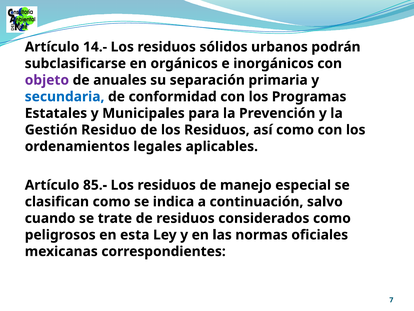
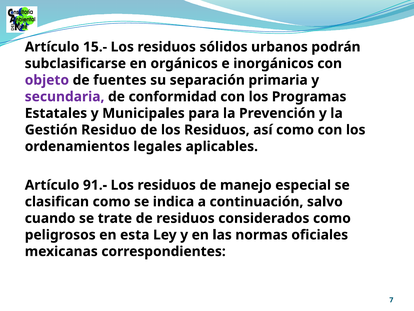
14.-: 14.- -> 15.- (95, 47)
anuales: anuales -> fuentes (120, 80)
secundaria colour: blue -> purple (65, 97)
85.-: 85.- -> 91.- (95, 185)
